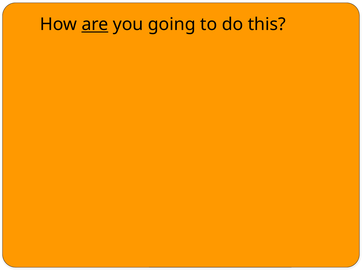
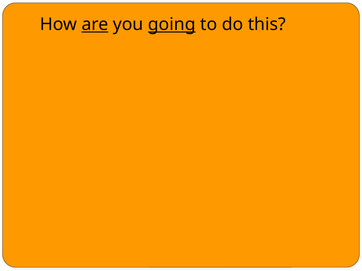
going underline: none -> present (172, 24)
